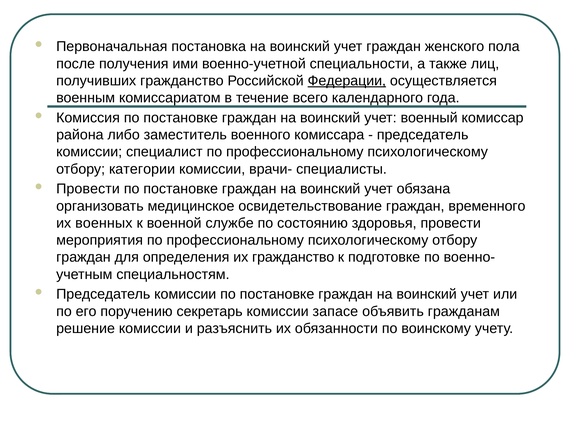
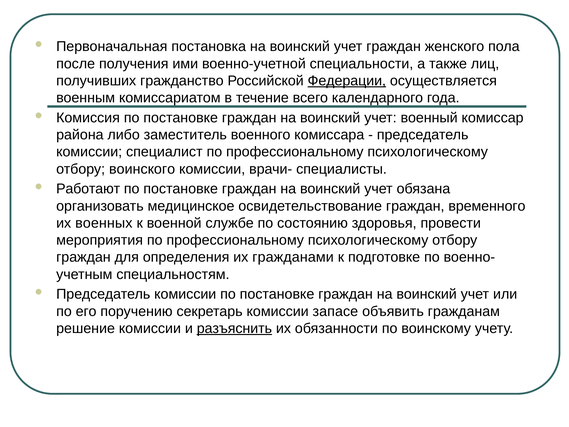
категории: категории -> воинского (142, 169)
Провести: Провести -> Работают (88, 189)
их гражданство: гражданство -> гражданами (293, 257)
разъяснить underline: none -> present (234, 328)
